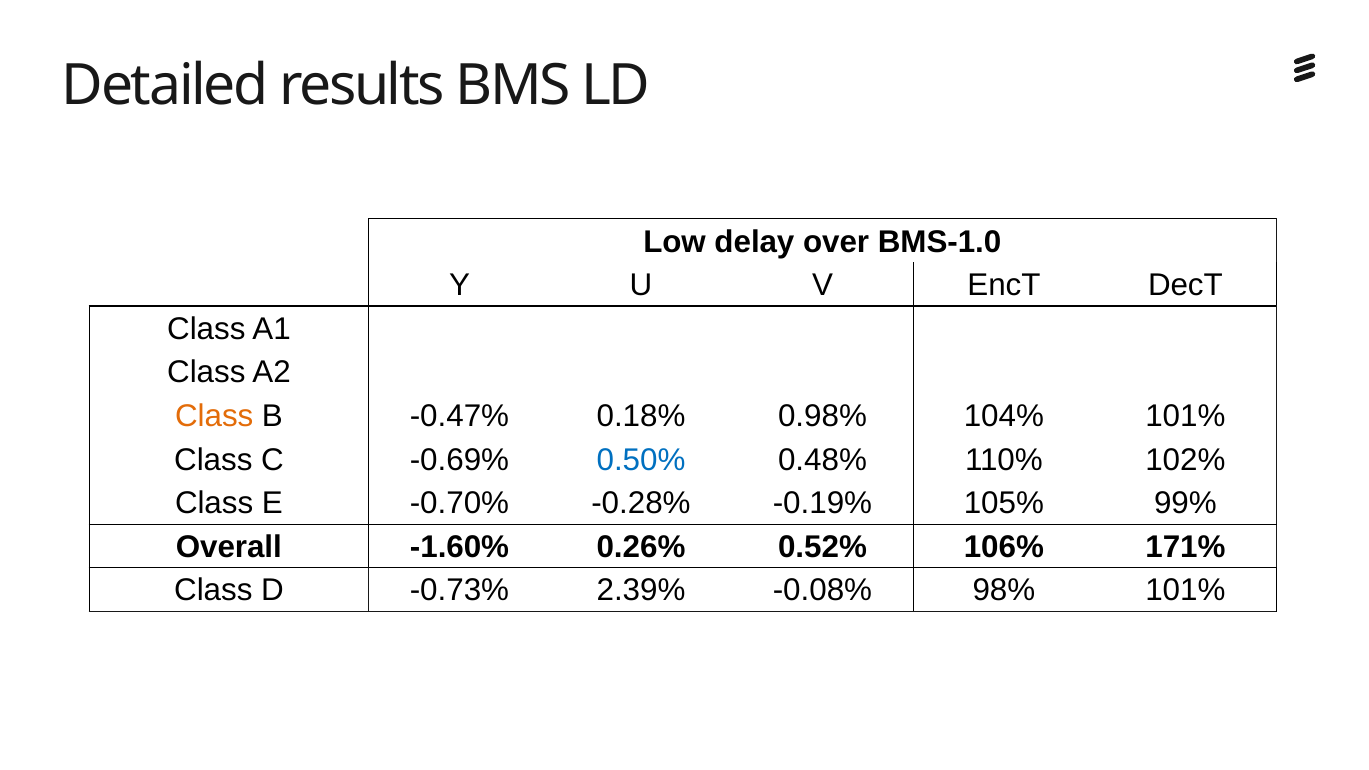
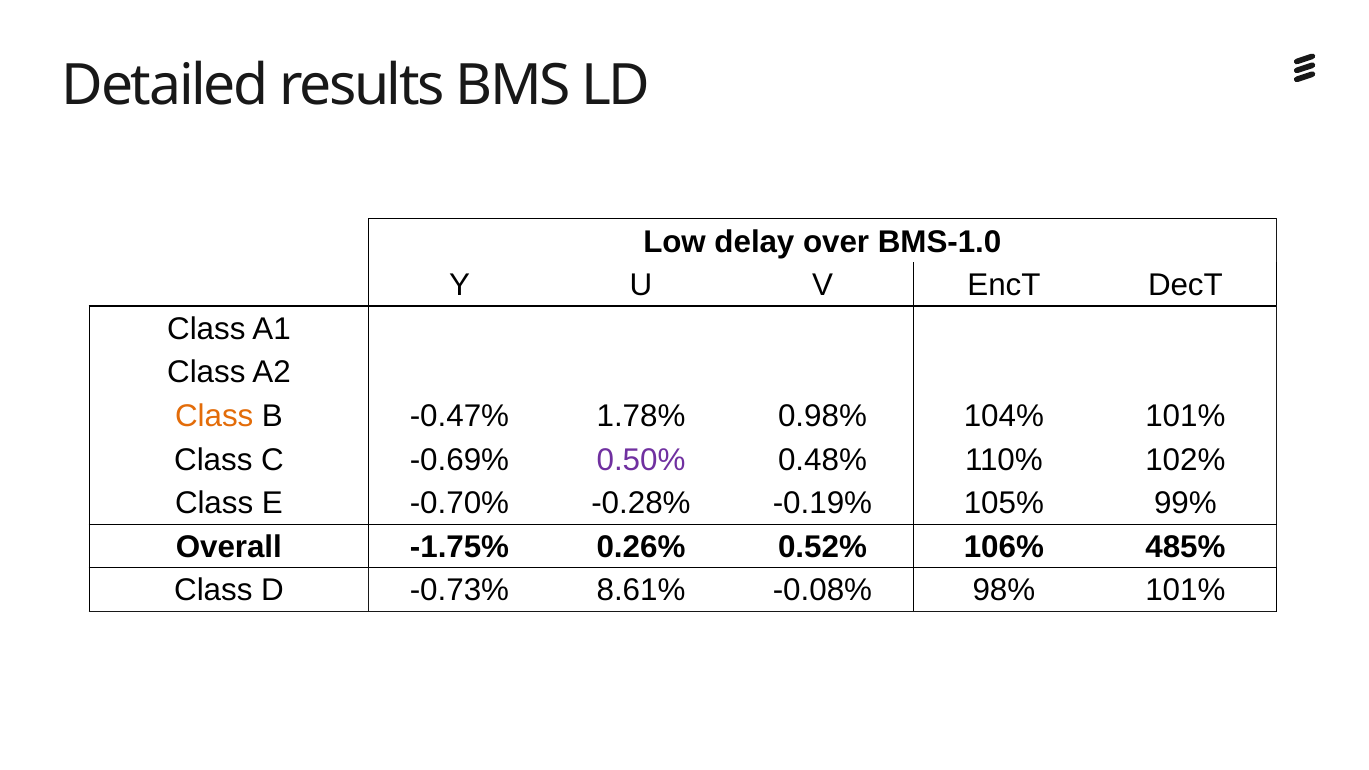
0.18%: 0.18% -> 1.78% (641, 416)
0.50% colour: blue -> purple (641, 460)
-1.60%: -1.60% -> -1.75% (460, 547)
171%: 171% -> 485% (1185, 547)
2.39%: 2.39% -> 8.61% (641, 591)
